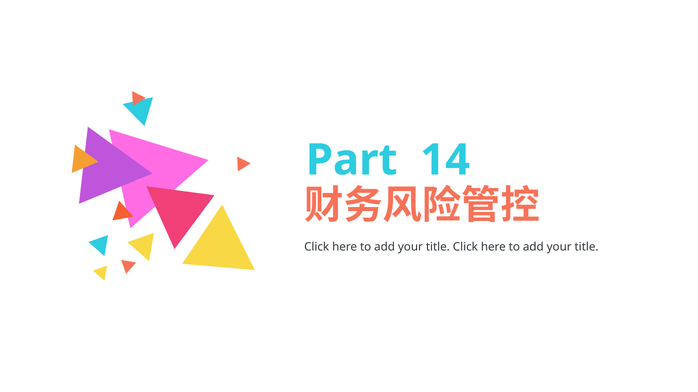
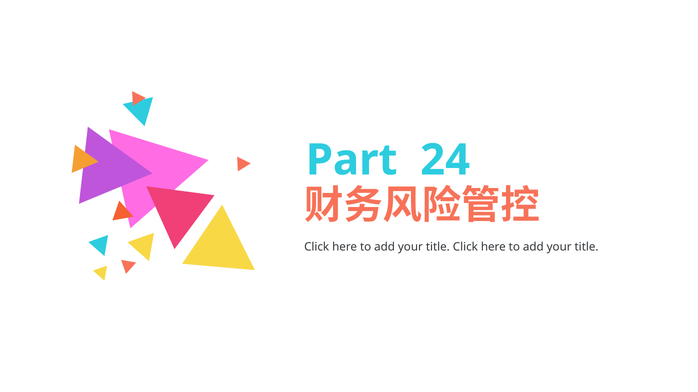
14: 14 -> 24 (445, 160)
